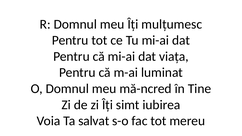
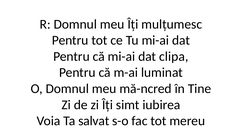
viața: viața -> clipa (174, 56)
